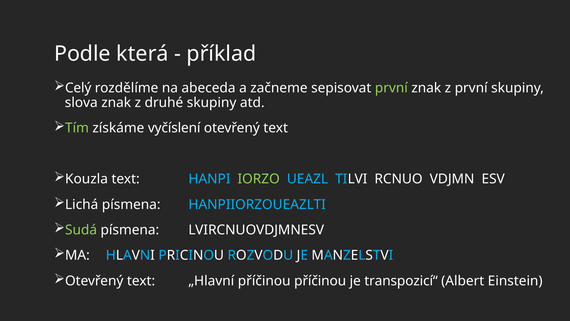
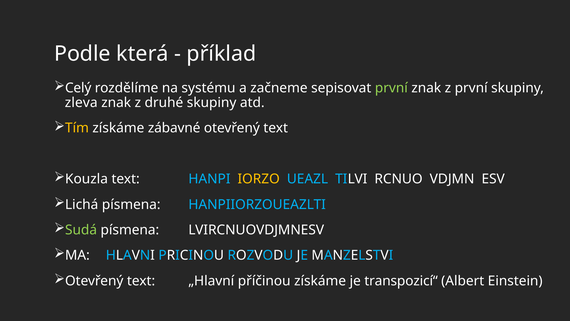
abeceda: abeceda -> systému (209, 88)
slova: slova -> zleva (81, 103)
Tím colour: light green -> yellow (77, 128)
vyčíslení: vyčíslení -> zábavné (174, 128)
IORZO colour: light green -> yellow (259, 179)
příčinou příčinou: příčinou -> získáme (320, 281)
